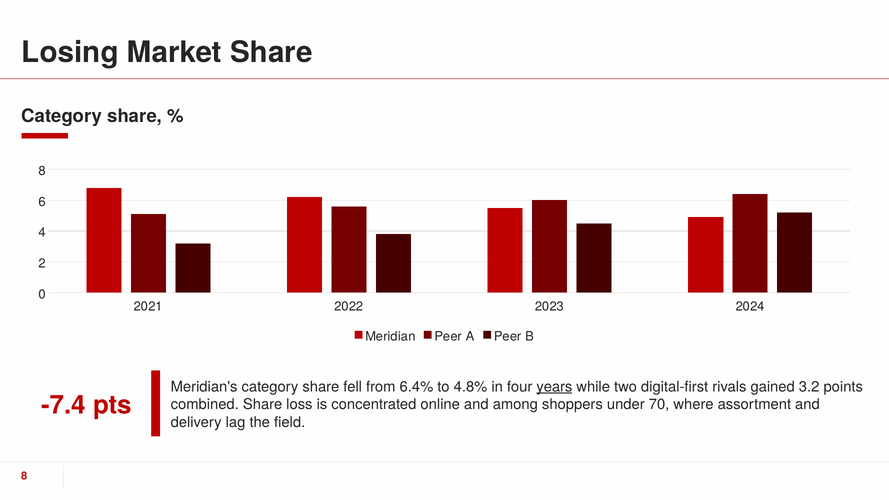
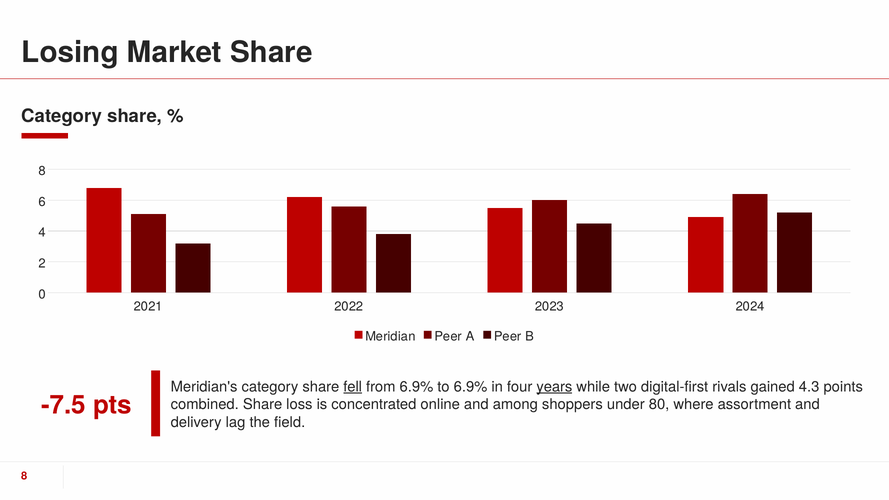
fell underline: none -> present (353, 387)
from 6.4%: 6.4% -> 6.9% (416, 387)
to 4.8%: 4.8% -> 6.9% (471, 387)
3.2: 3.2 -> 4.3 (809, 387)
-7.4: -7.4 -> -7.5 (64, 405)
70: 70 -> 80 (659, 404)
